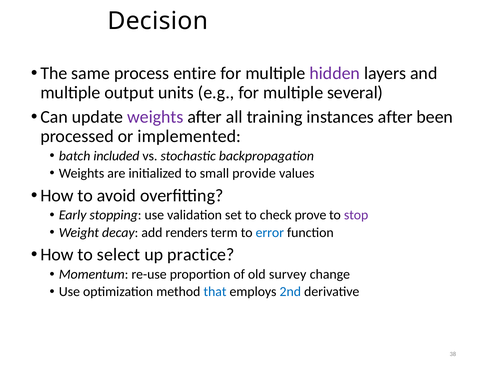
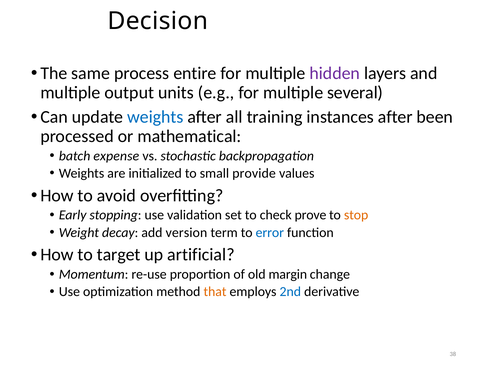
weights colour: purple -> blue (155, 117)
implemented: implemented -> mathematical (189, 136)
included: included -> expense (116, 156)
stop colour: purple -> orange (356, 215)
renders: renders -> version (186, 233)
select: select -> target (119, 255)
practice: practice -> artificial (201, 255)
survey: survey -> margin (288, 275)
that colour: blue -> orange (215, 292)
